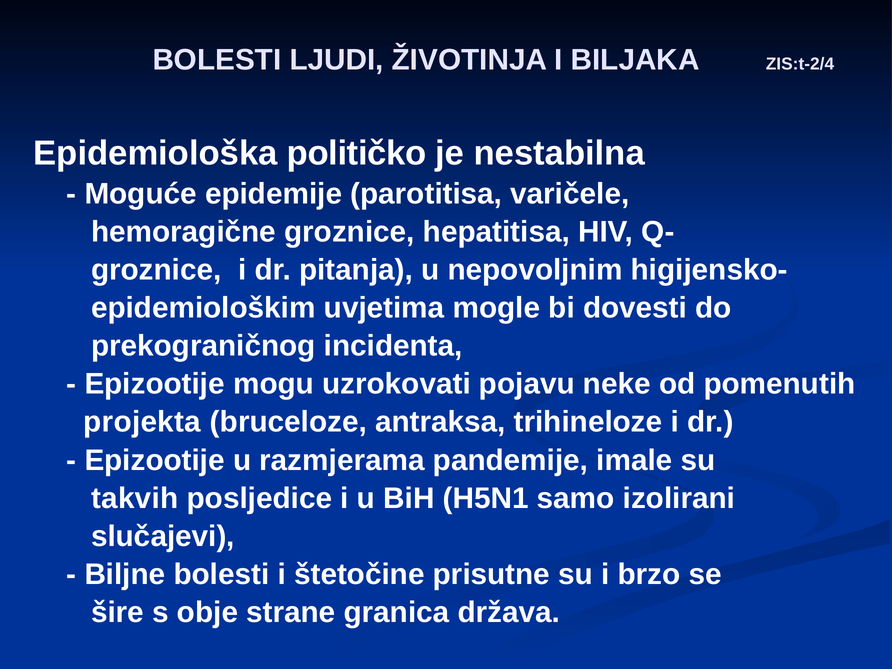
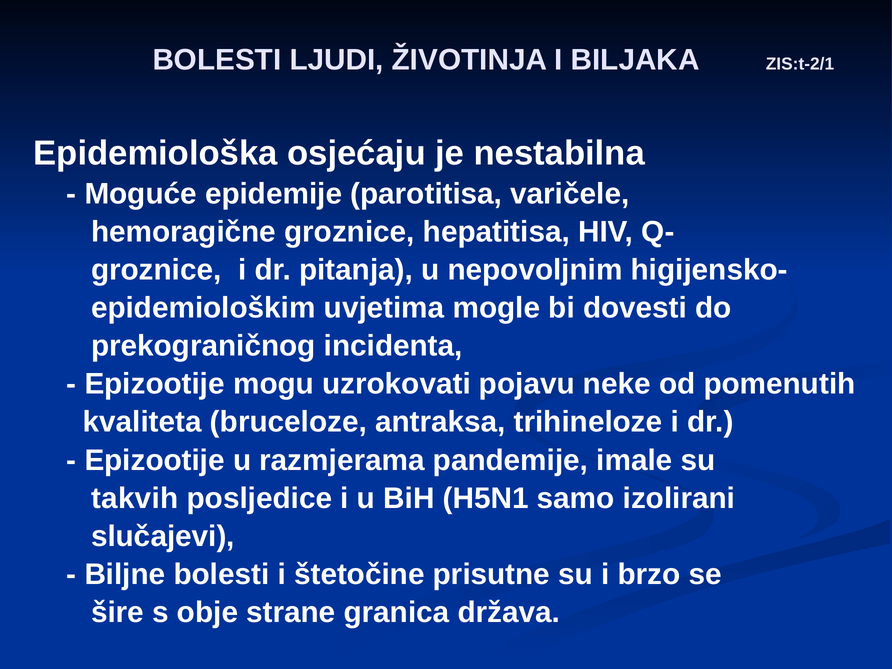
ZIS:t-2/4: ZIS:t-2/4 -> ZIS:t-2/1 (800, 64)
političko: političko -> osjećaju (356, 153)
projekta: projekta -> kvaliteta (142, 422)
